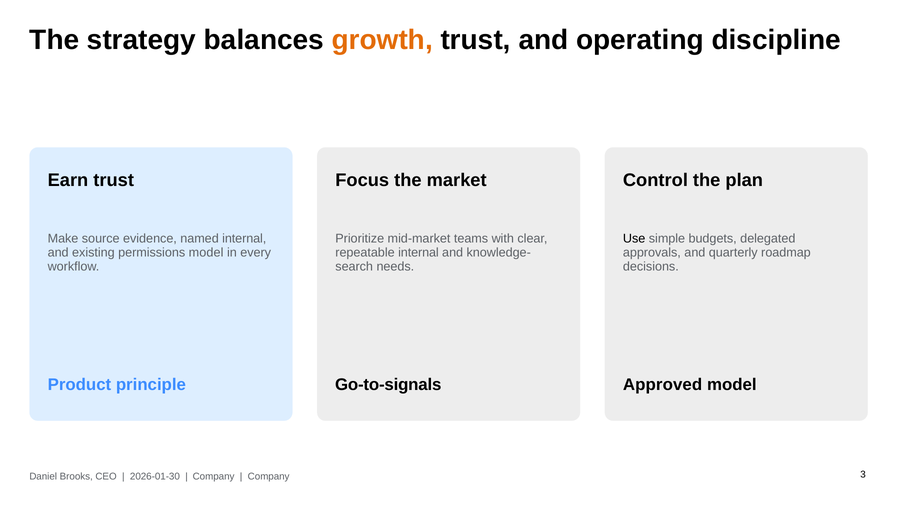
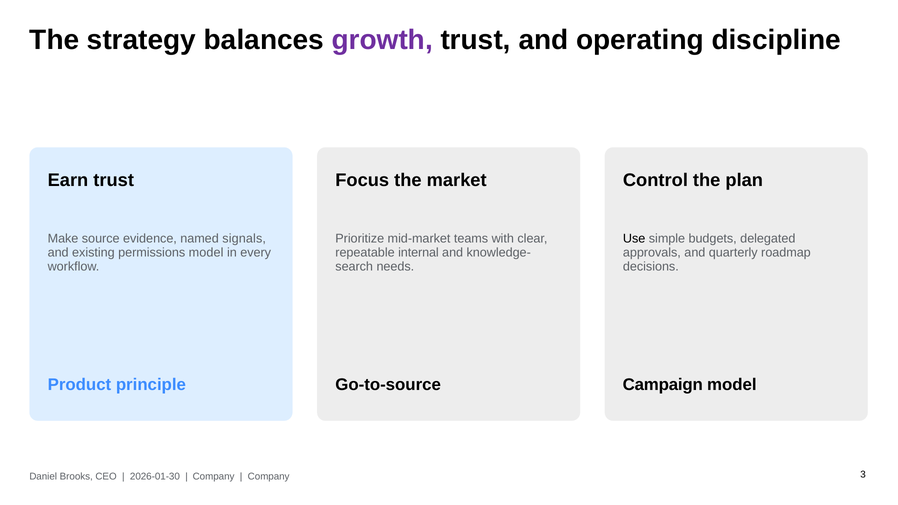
growth colour: orange -> purple (382, 40)
named internal: internal -> signals (244, 239)
Go-to-signals: Go-to-signals -> Go-to-source (388, 385)
Approved: Approved -> Campaign (663, 385)
